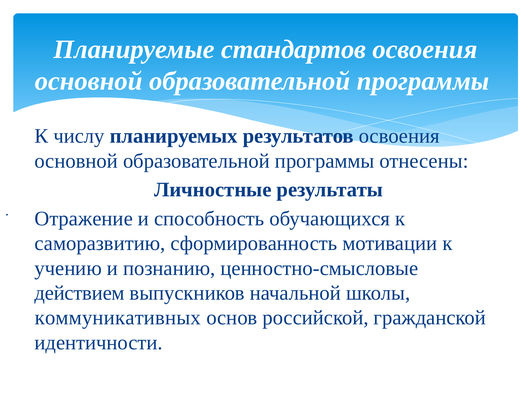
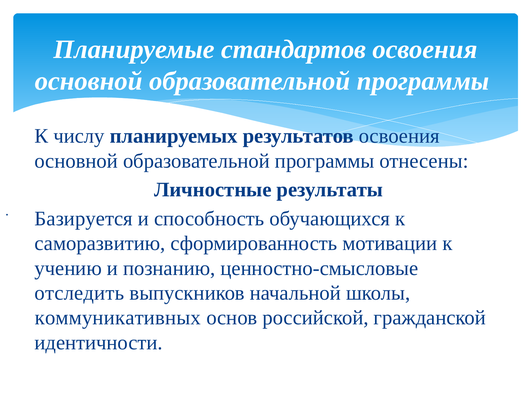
Отражение: Отражение -> Базируется (84, 219)
действием: действием -> отследить (79, 293)
